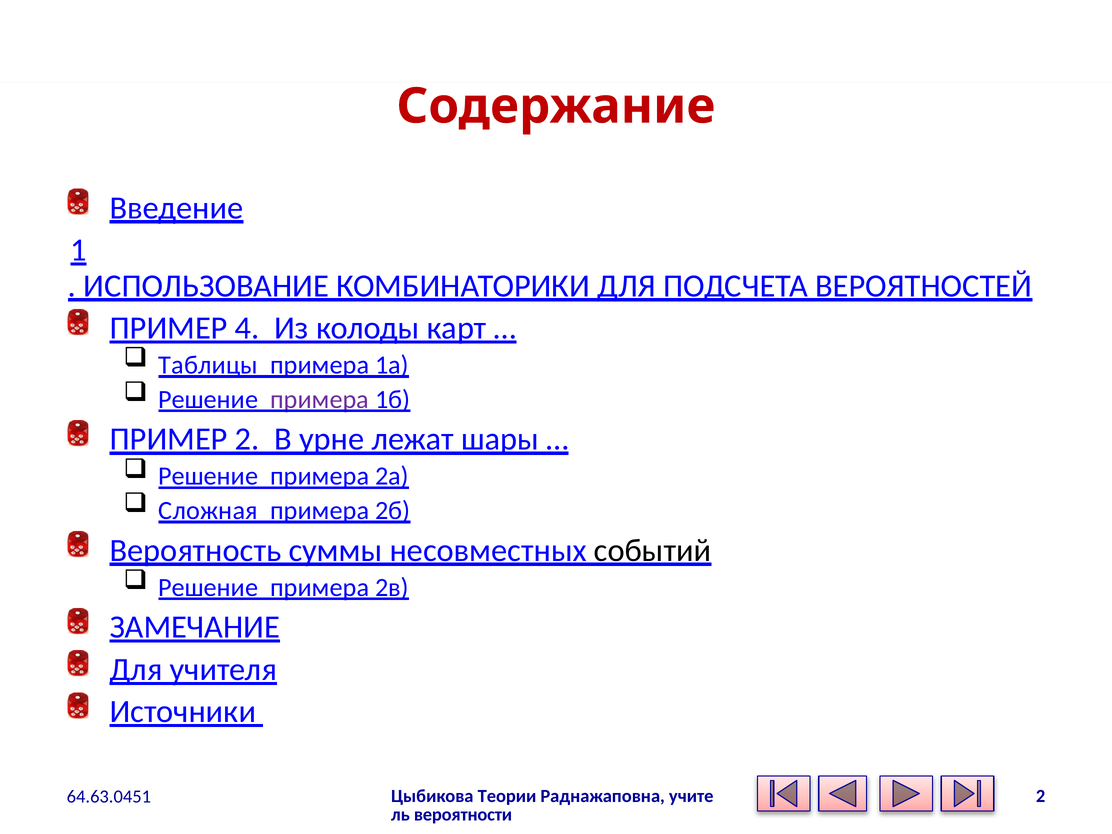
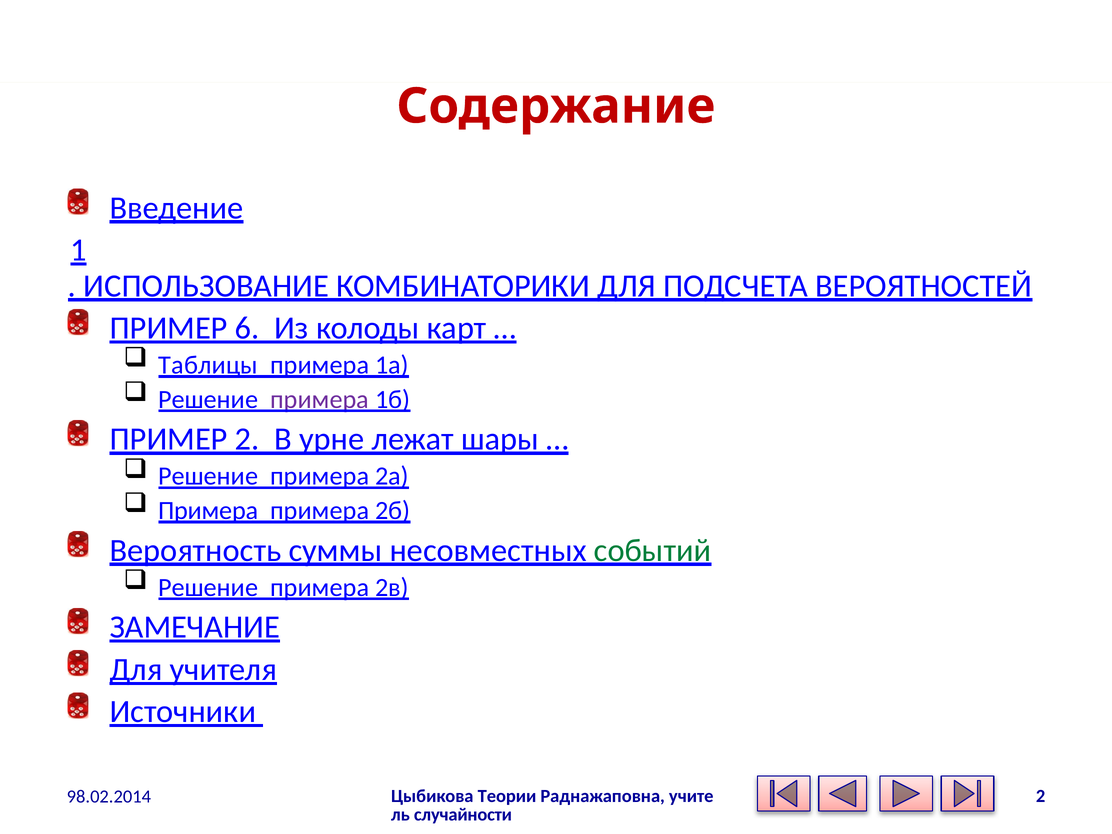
4: 4 -> 6 (247, 328)
Сложная: Сложная -> Примера (208, 511)
событий colour: black -> green (653, 550)
64.63.0451: 64.63.0451 -> 98.02.2014 (109, 796)
вероятности: вероятности -> случайности (463, 815)
